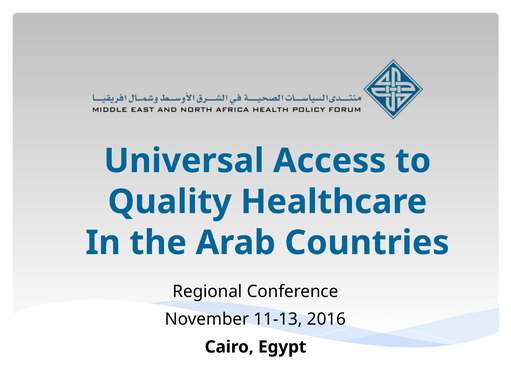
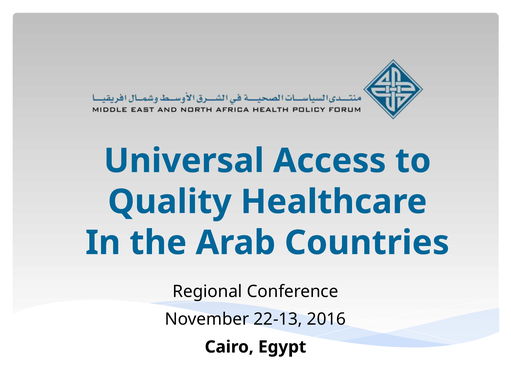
11-13: 11-13 -> 22-13 (278, 319)
